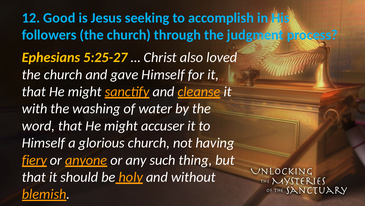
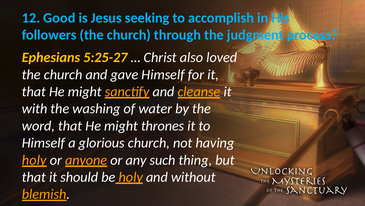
accuser: accuser -> thrones (163, 125)
fiery: fiery -> holy (34, 160)
